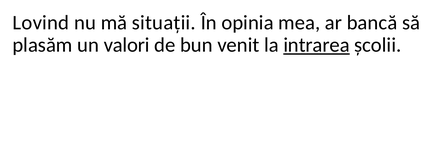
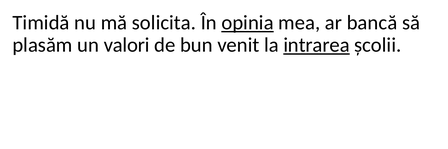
Lovind: Lovind -> Timidă (41, 23)
situații: situații -> solicita (164, 23)
opinia underline: none -> present (248, 23)
